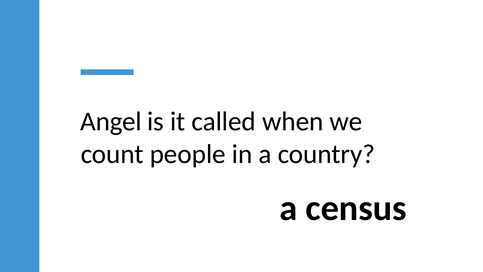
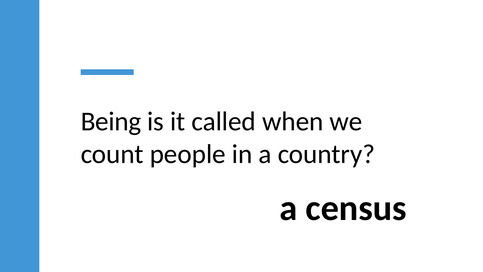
Angel: Angel -> Being (111, 121)
